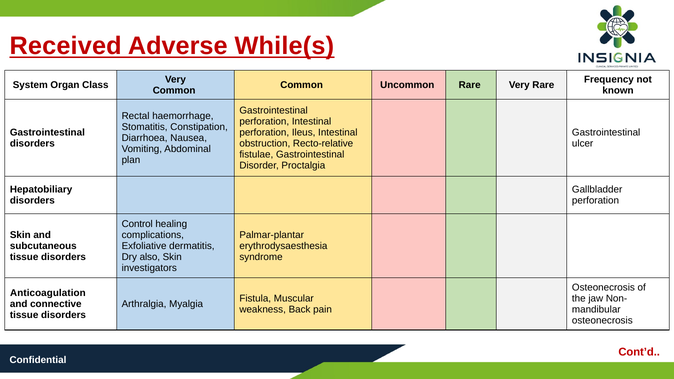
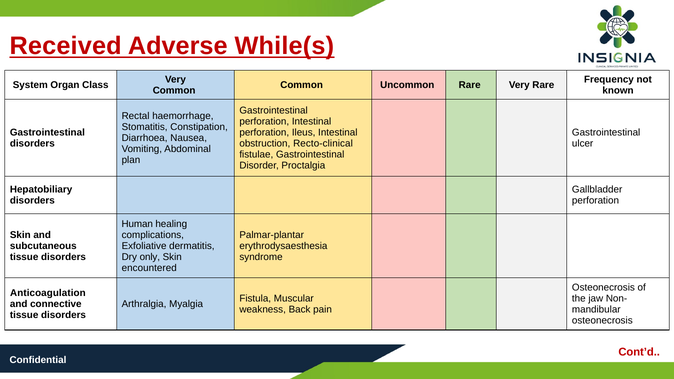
Recto-relative: Recto-relative -> Recto-clinical (323, 143)
Control: Control -> Human (137, 224)
also: also -> only (150, 257)
investigators: investigators -> encountered (149, 268)
